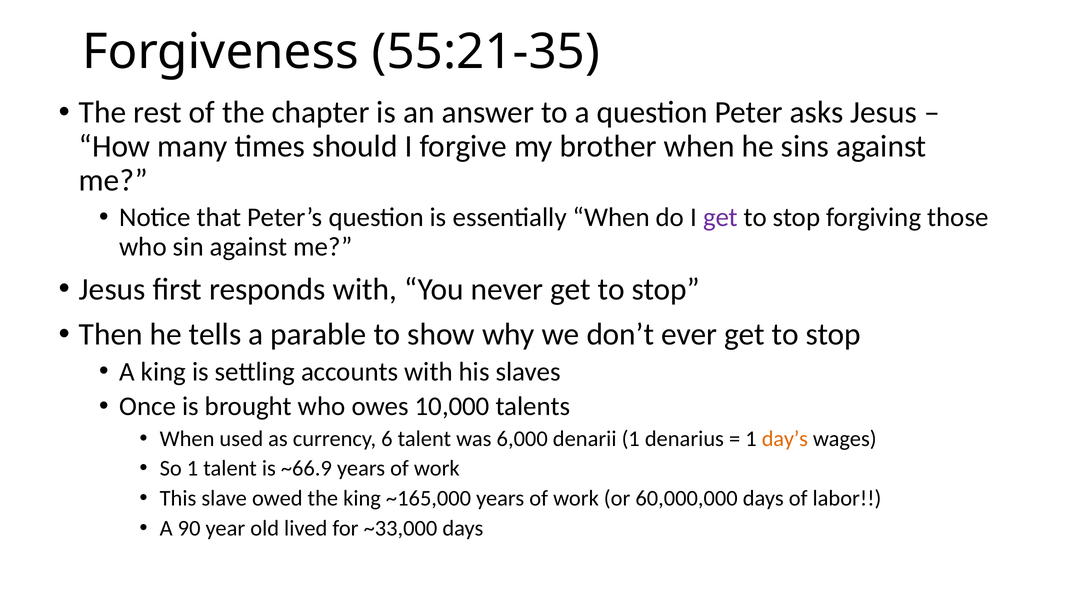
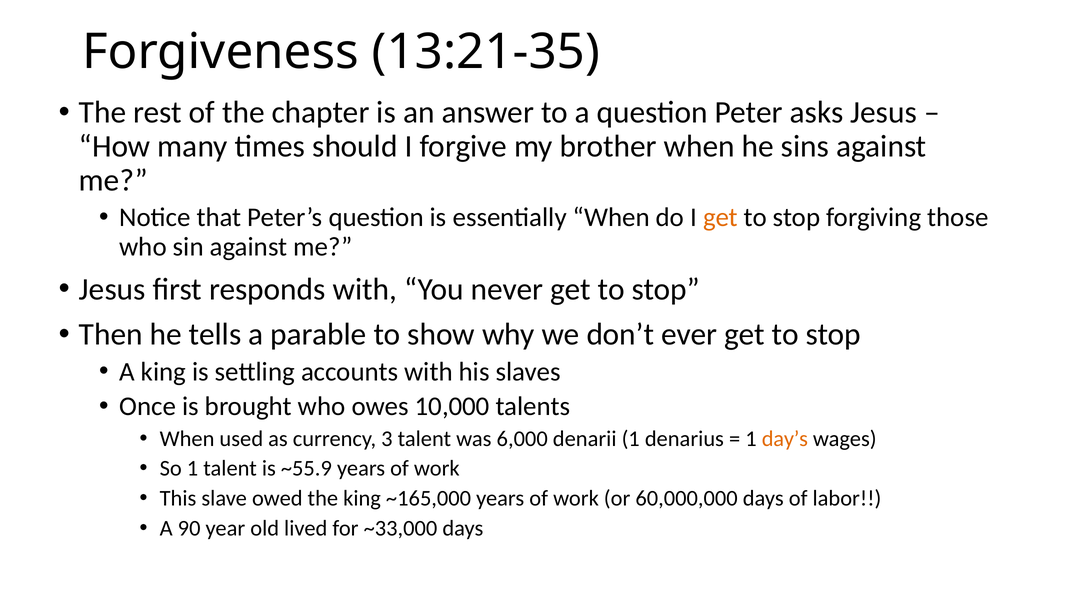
55:21-35: 55:21-35 -> 13:21-35 (486, 52)
get colour: purple -> orange (720, 218)
6: 6 -> 3 (387, 438)
~66.9: ~66.9 -> ~55.9 (306, 468)
